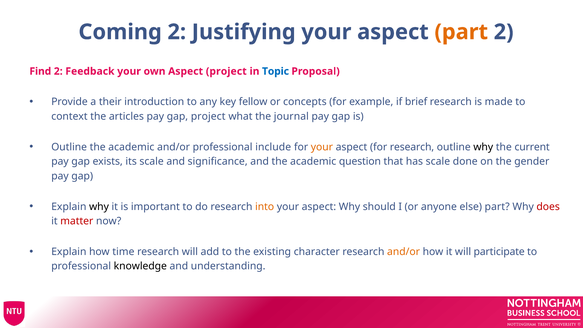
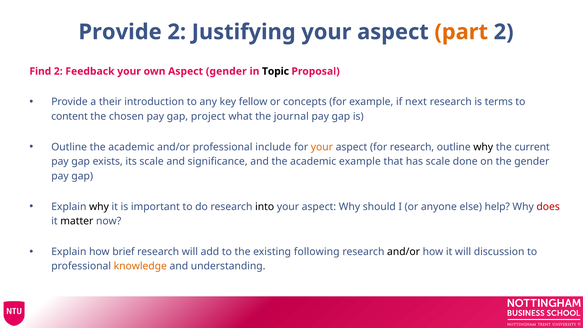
Coming: Coming -> Provide (120, 32)
Aspect project: project -> gender (226, 71)
Topic colour: blue -> black (275, 71)
brief: brief -> next (416, 102)
made: made -> terms (499, 102)
context: context -> content (69, 116)
articles: articles -> chosen (126, 116)
academic question: question -> example (360, 161)
into colour: orange -> black (265, 207)
else part: part -> help (497, 207)
matter colour: red -> black (77, 221)
time: time -> brief (123, 252)
character: character -> following (317, 252)
and/or colour: orange -> black (404, 252)
participate: participate -> discussion (499, 252)
knowledge colour: black -> orange (140, 266)
